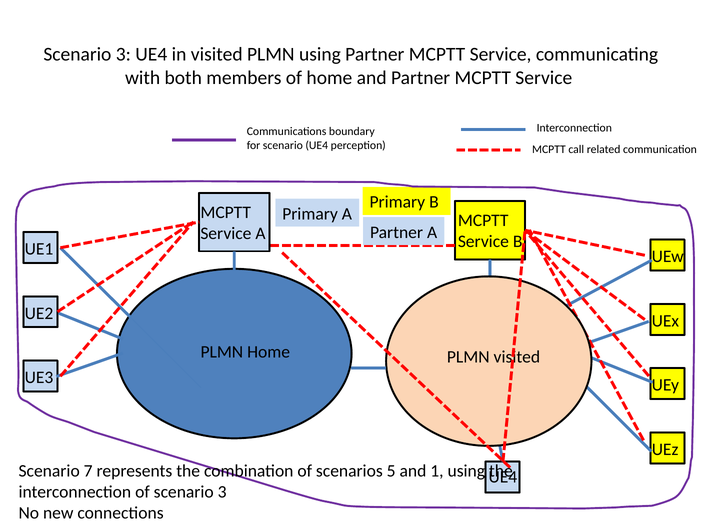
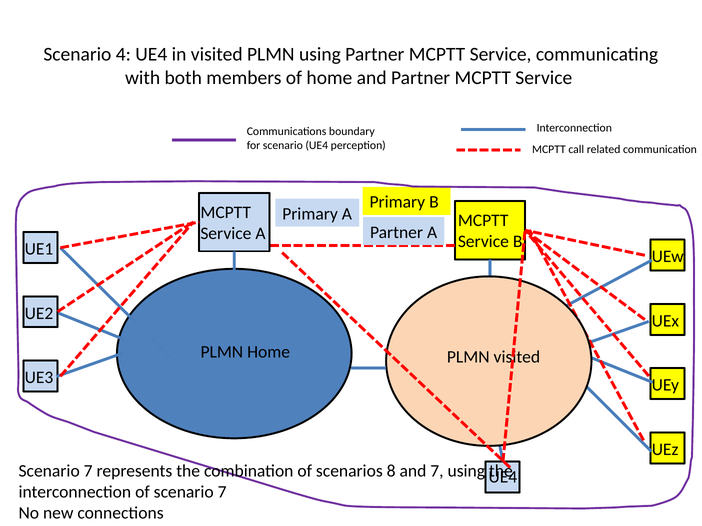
3: 3 -> 4 (123, 55)
5: 5 -> 8 (391, 471)
and 1: 1 -> 7 (437, 471)
of scenario 3: 3 -> 7 (222, 493)
